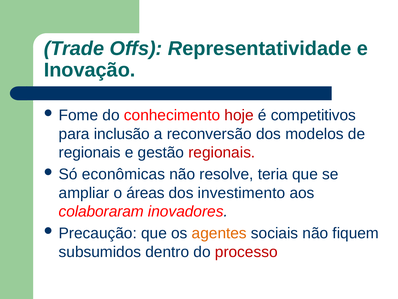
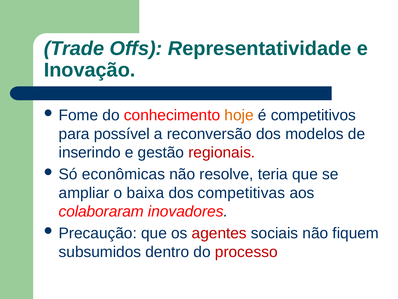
hoje colour: red -> orange (239, 115)
inclusão: inclusão -> possível (122, 134)
regionais: regionais -> inserindo (90, 152)
áreas: áreas -> baixa (145, 193)
investimento: investimento -> competitivas (241, 193)
agentes colour: orange -> red (219, 233)
